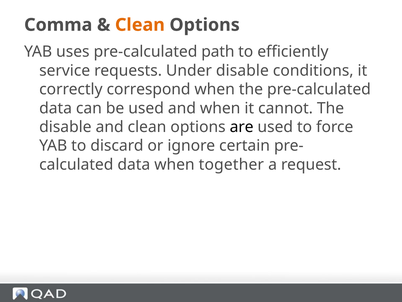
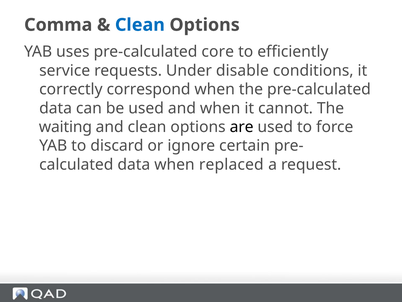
Clean colour: orange -> blue (140, 25)
path: path -> core (218, 52)
disable: disable -> waiting (65, 127)
together: together -> replaced (231, 164)
